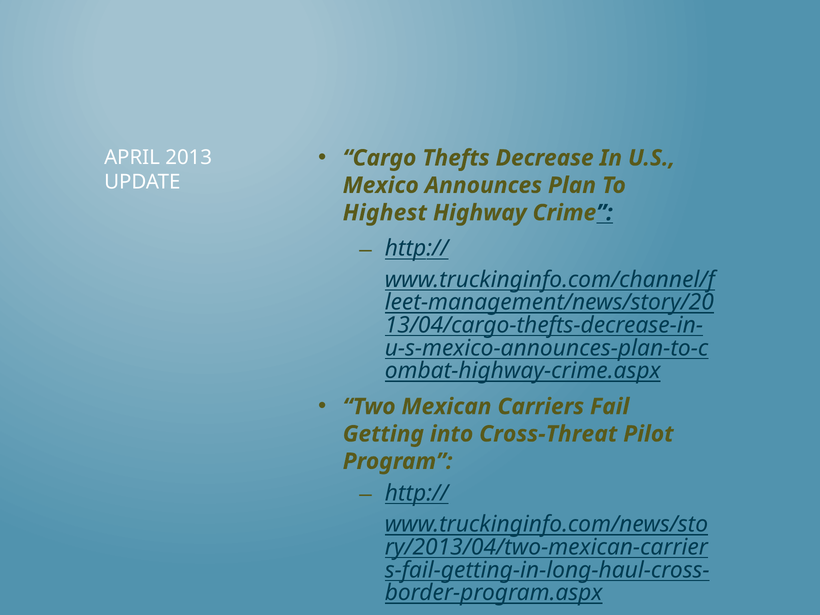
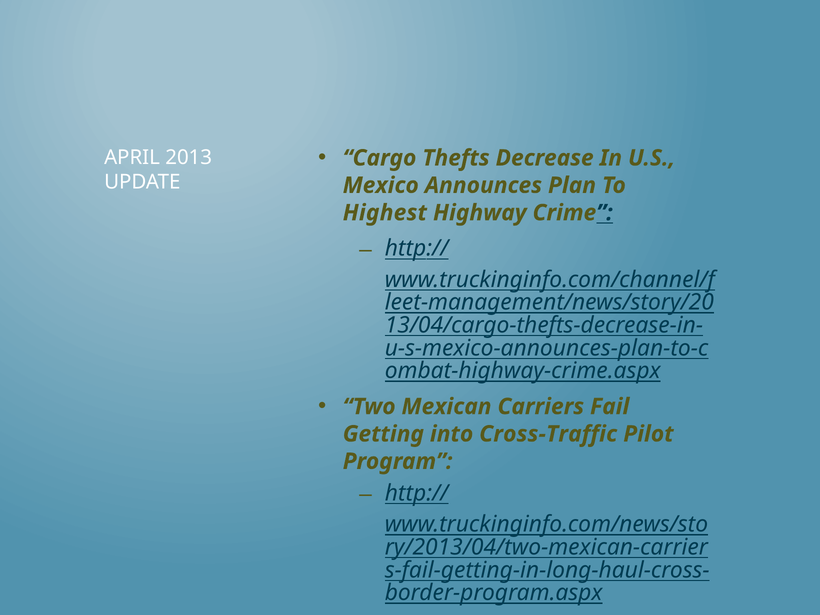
Cross-Threat: Cross-Threat -> Cross-Traffic (548, 434)
